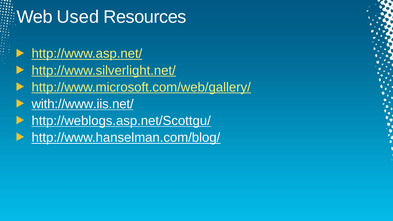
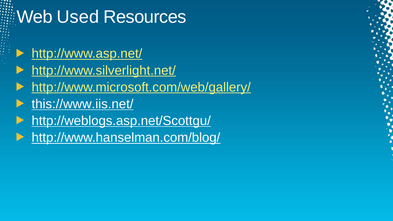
with://www.iis.net/: with://www.iis.net/ -> this://www.iis.net/ (83, 104)
